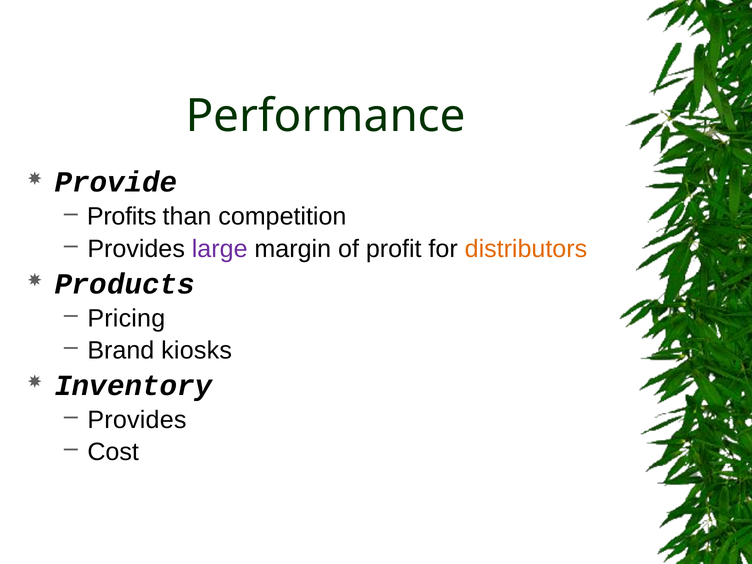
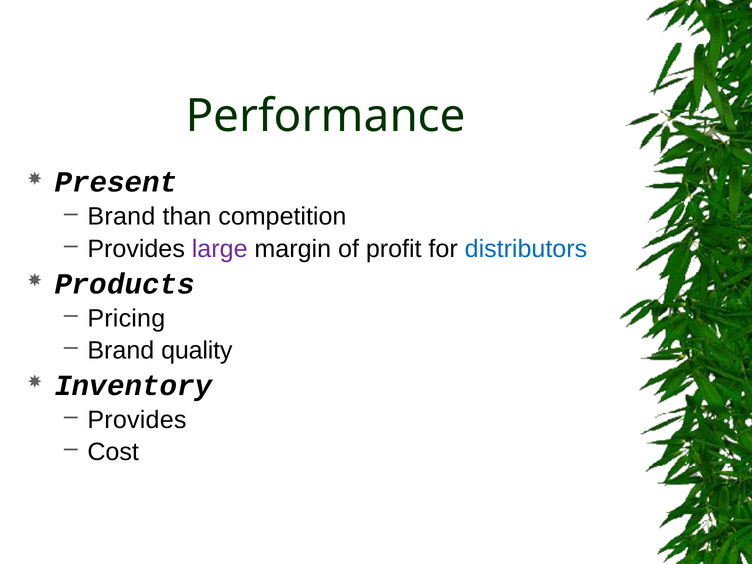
Provide: Provide -> Present (116, 182)
Profits: Profits -> Brand (121, 217)
distributors colour: orange -> blue (526, 249)
kiosks: kiosks -> quality (197, 350)
